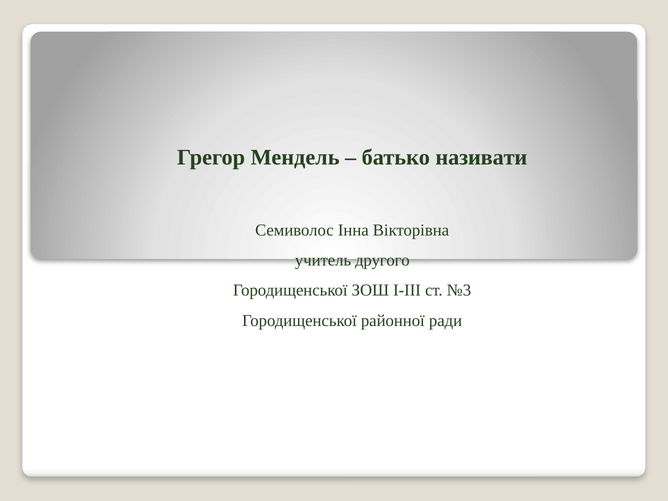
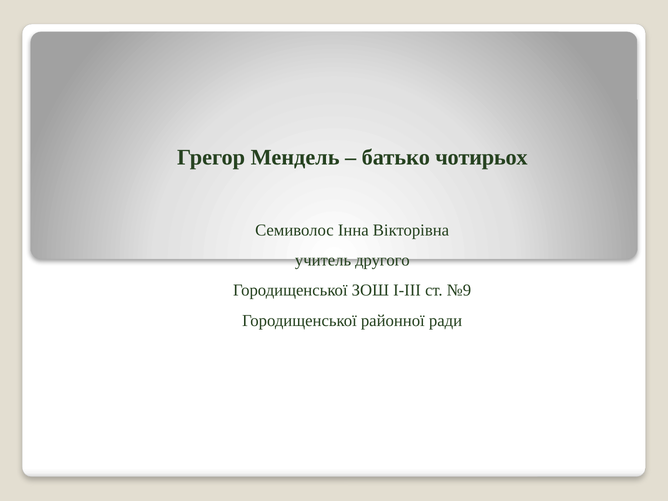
називати: називати -> чотирьох (481, 157)
№3: №3 -> №9 (459, 290)
